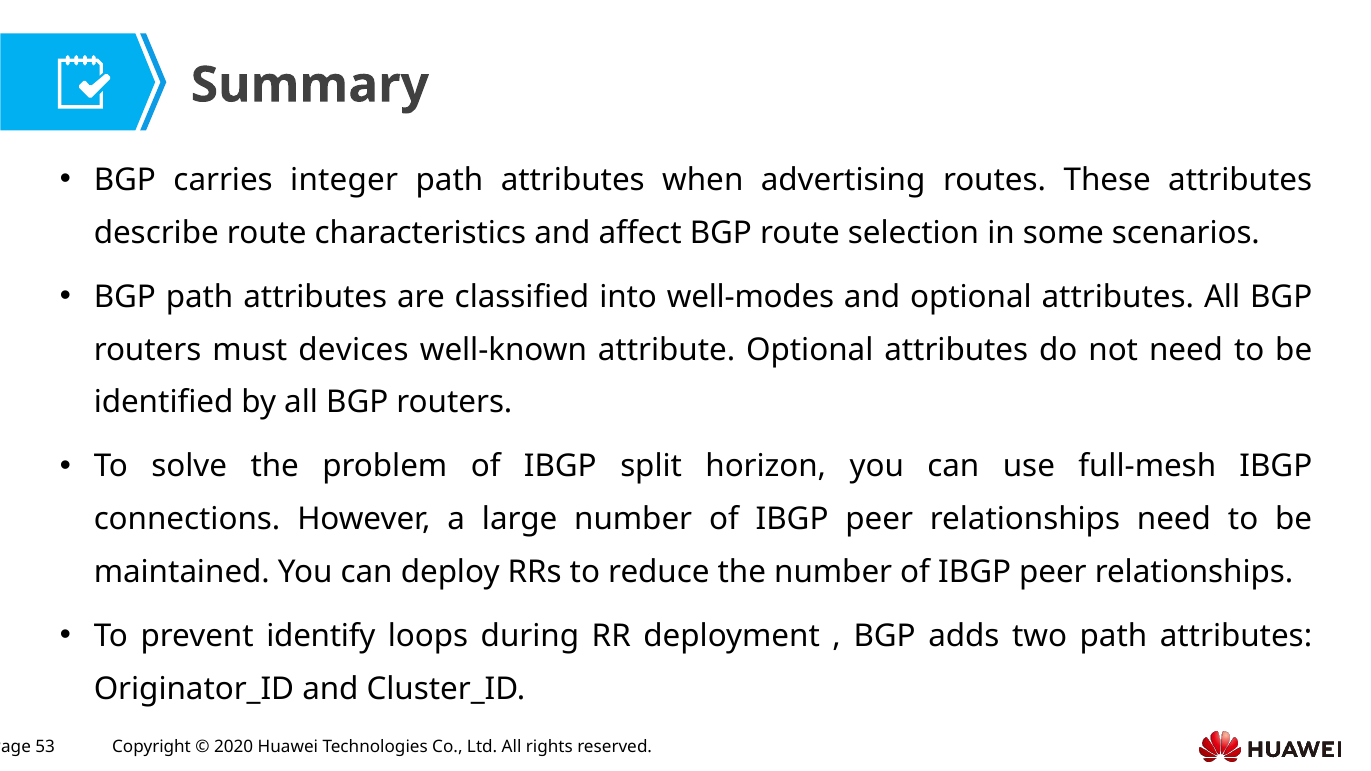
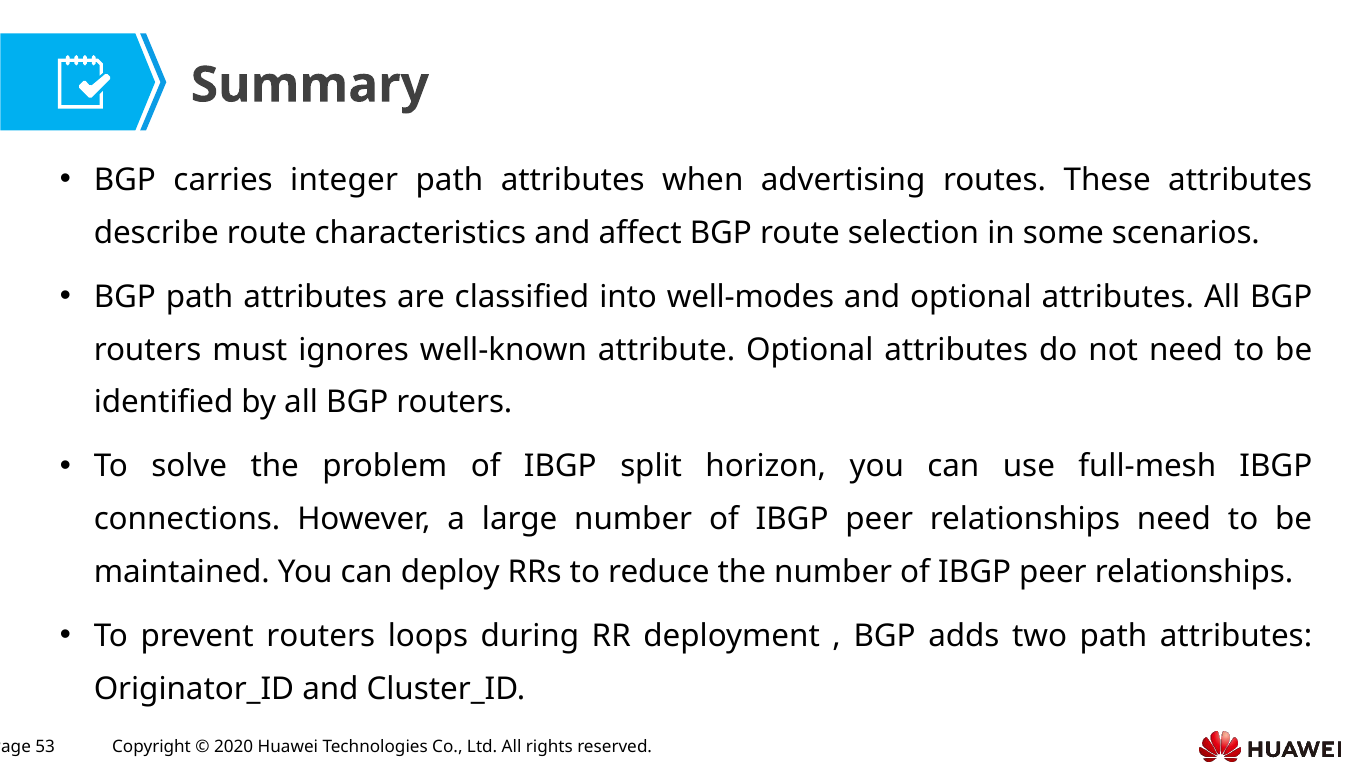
devices: devices -> ignores (354, 350)
prevent identify: identify -> routers (321, 636)
